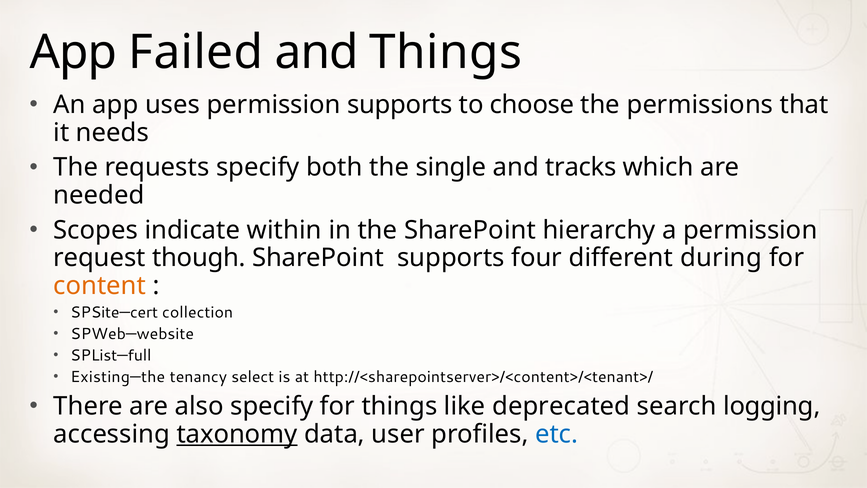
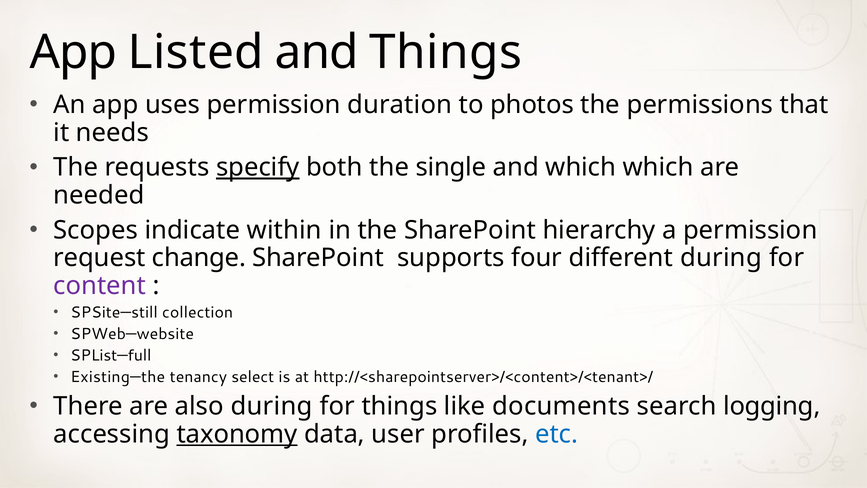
Failed: Failed -> Listed (196, 53)
permission supports: supports -> duration (400, 105)
choose: choose -> photos (532, 105)
specify underline: none -> present (258, 167)
and tracks: tracks -> which (581, 167)
though: though -> change (199, 258)
content colour: orange -> purple (100, 285)
SPSite—cert: SPSite—cert -> SPSite—still (114, 312)
also specify: specify -> during (272, 406)
deprecated: deprecated -> documents (561, 406)
